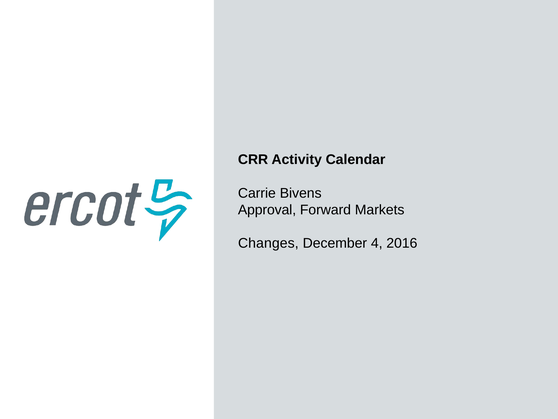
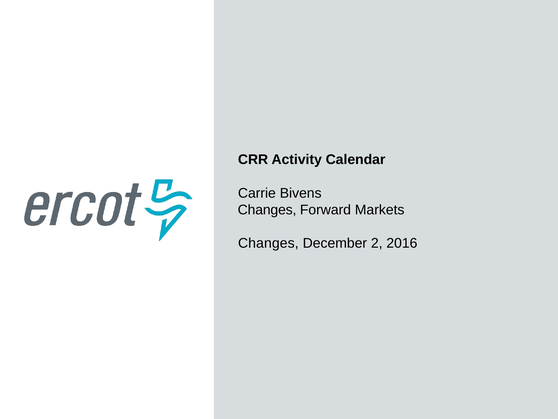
Approval: Approval -> Changes (267, 210)
4: 4 -> 2 (377, 243)
